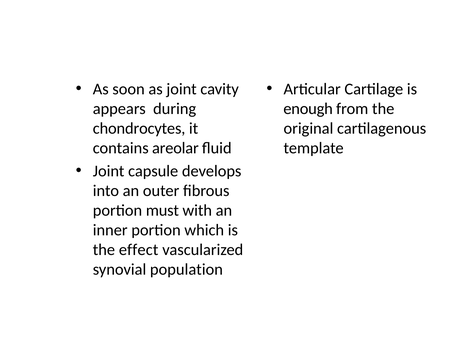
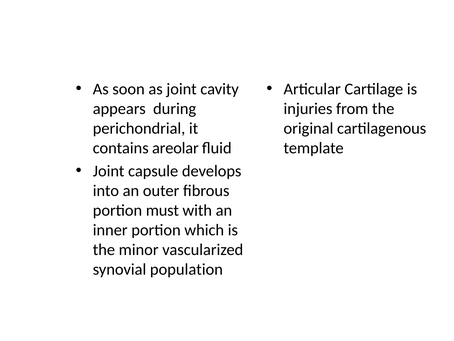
enough: enough -> injuries (308, 109)
chondrocytes: chondrocytes -> perichondrial (139, 128)
effect: effect -> minor (139, 249)
